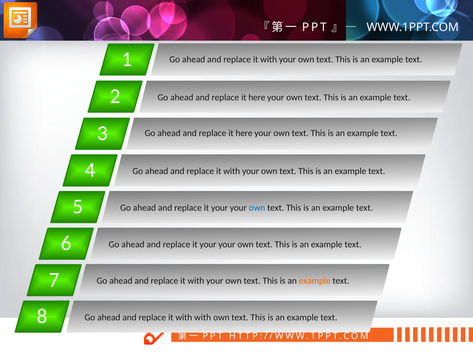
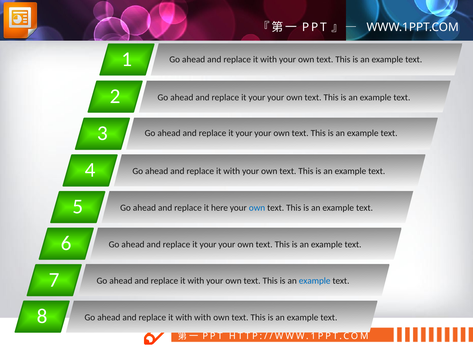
here: here -> your (257, 98)
here: here -> your (244, 133)
your: your -> here (220, 208)
example colour: orange -> blue (315, 282)
